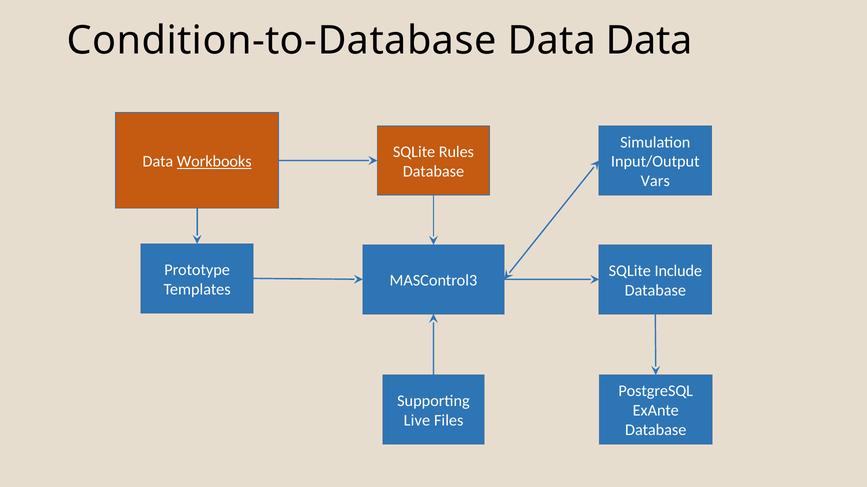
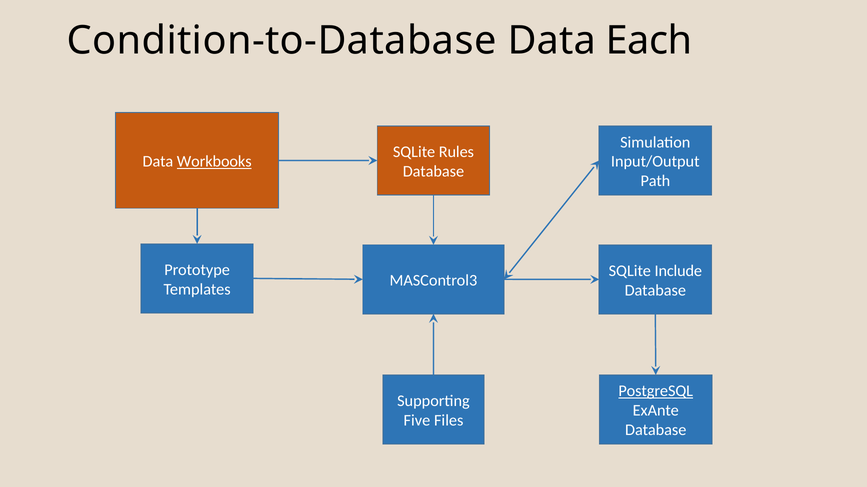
Data: Data -> Each (649, 41)
Vars: Vars -> Path (655, 181)
PostgreSQL underline: none -> present (656, 392)
Live: Live -> Five (417, 421)
